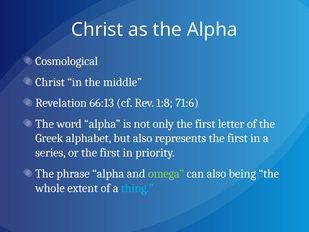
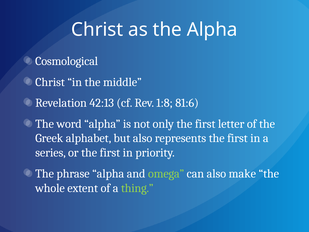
66:13: 66:13 -> 42:13 (102, 103)
71:6: 71:6 -> 81:6 (187, 103)
being: being -> make (242, 173)
thing colour: light blue -> light green (137, 188)
